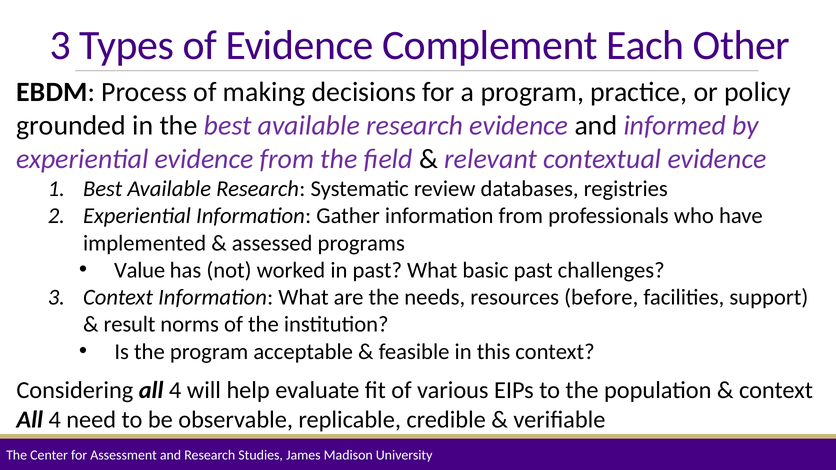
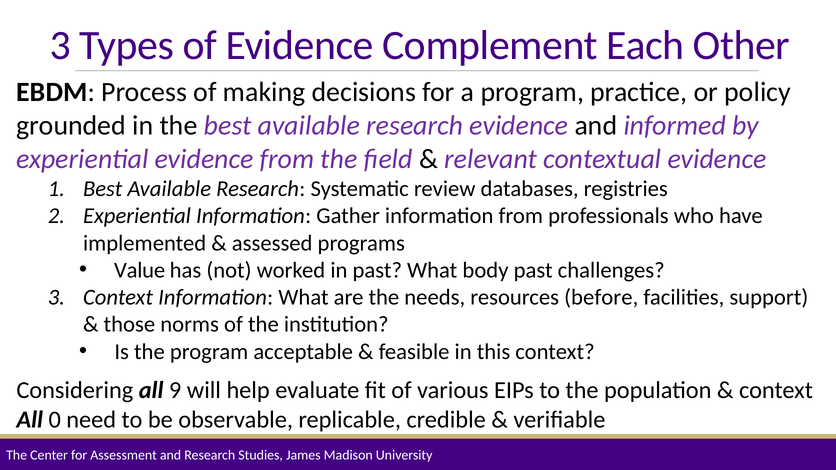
basic: basic -> body (485, 270)
result: result -> those (129, 325)
Considering all 4: 4 -> 9 (175, 391)
4: 4 -> 0 (55, 420)
